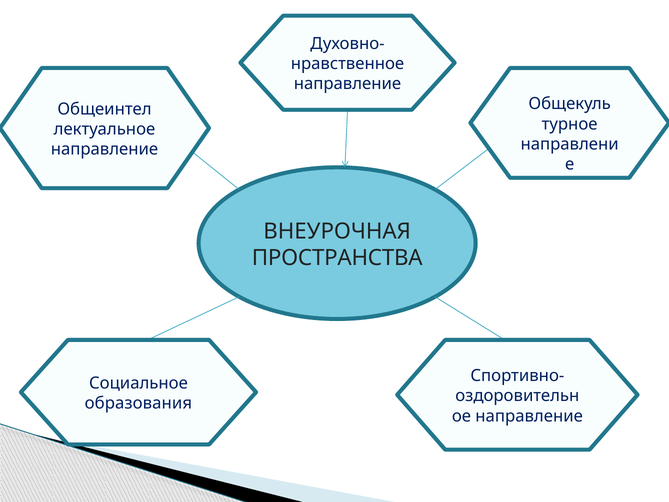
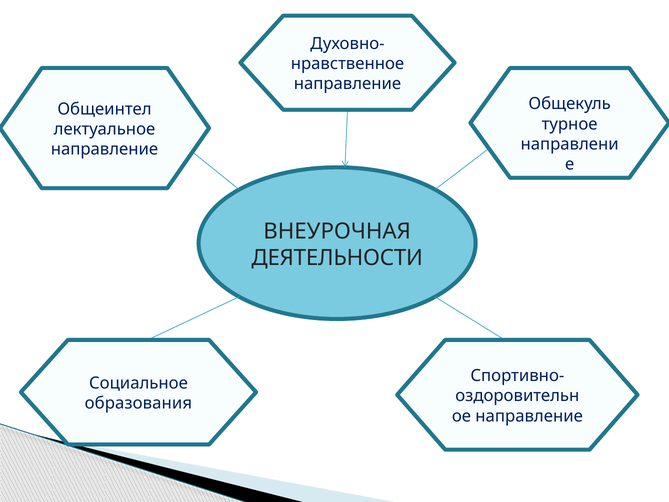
ПРОСТРАНСТВА: ПРОСТРАНСТВА -> ДЕЯТЕЛЬНОСТИ (337, 258)
